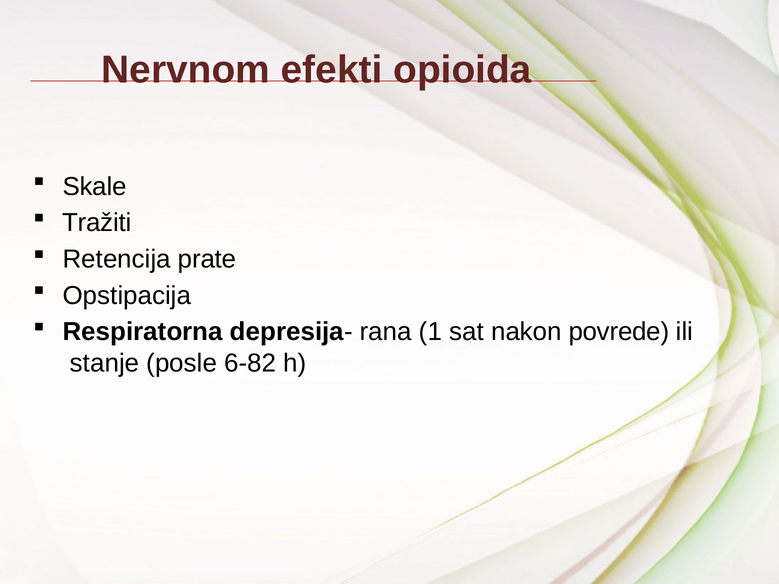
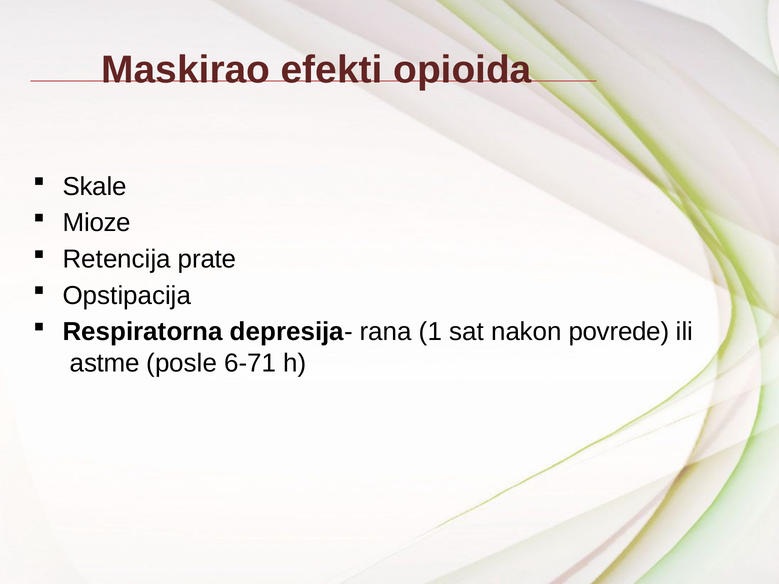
Nervnom: Nervnom -> Maskirao (186, 70)
Tražiti: Tražiti -> Mioze (97, 223)
stanje: stanje -> astme (105, 363)
6-82: 6-82 -> 6-71 (250, 363)
